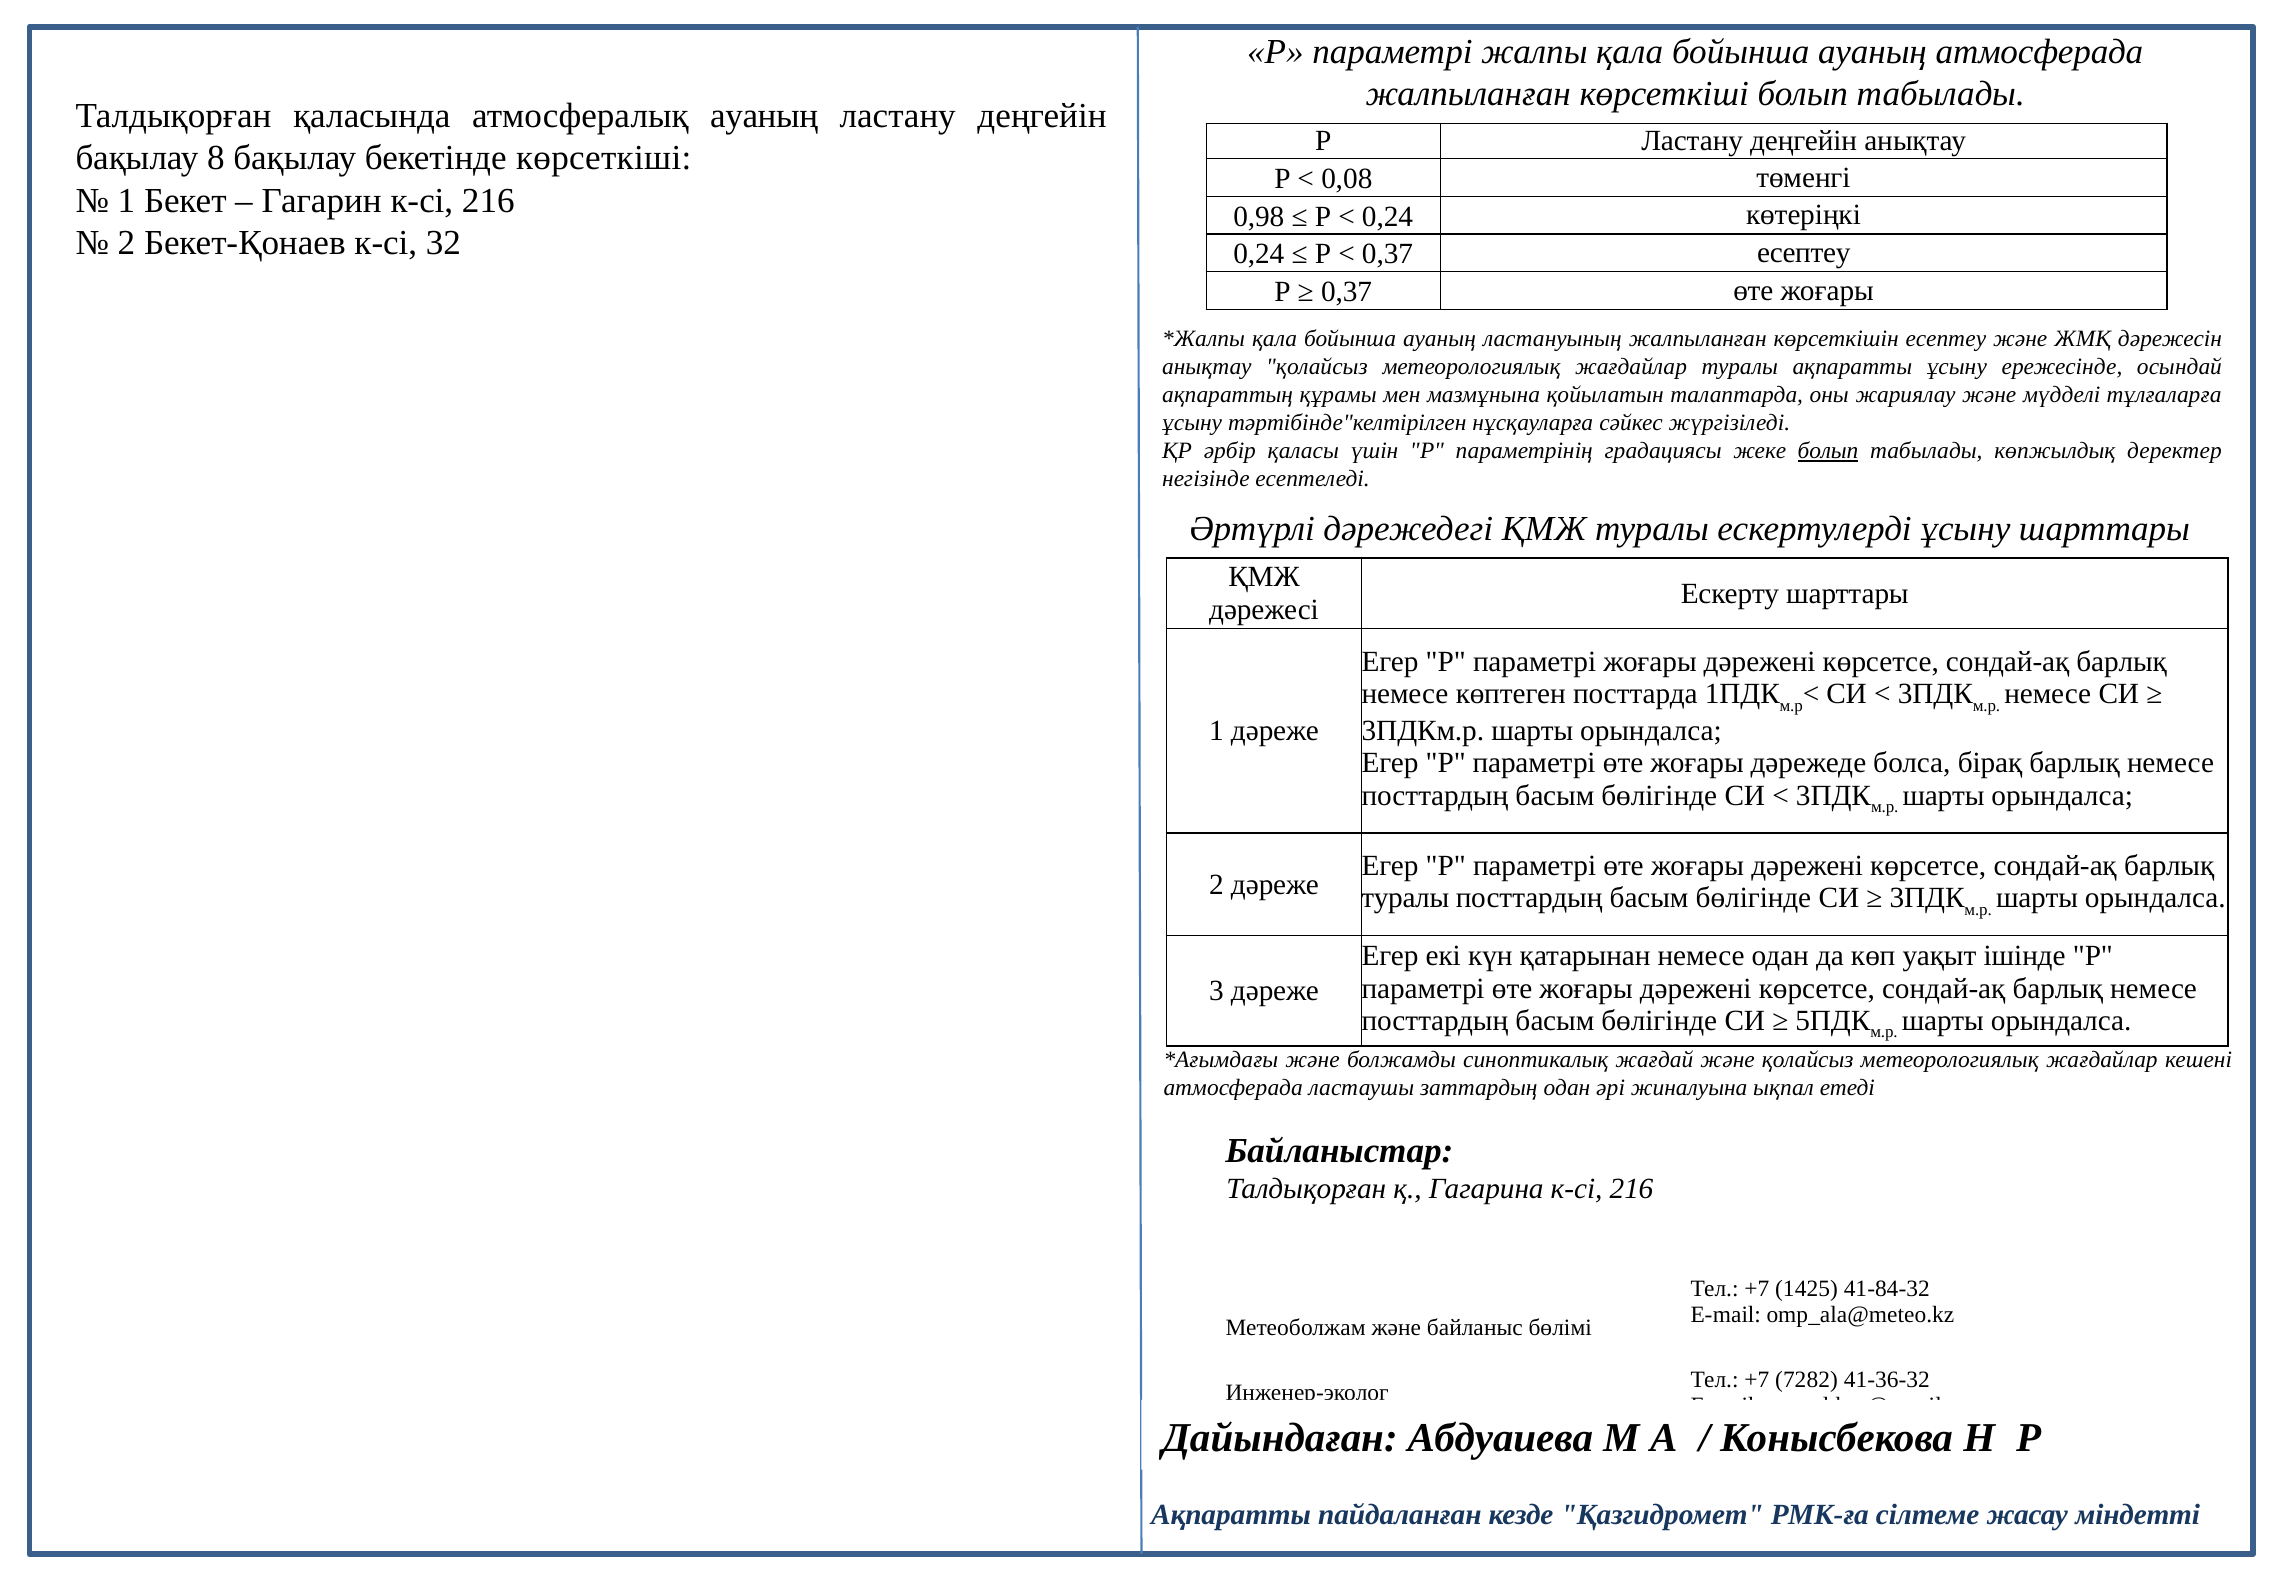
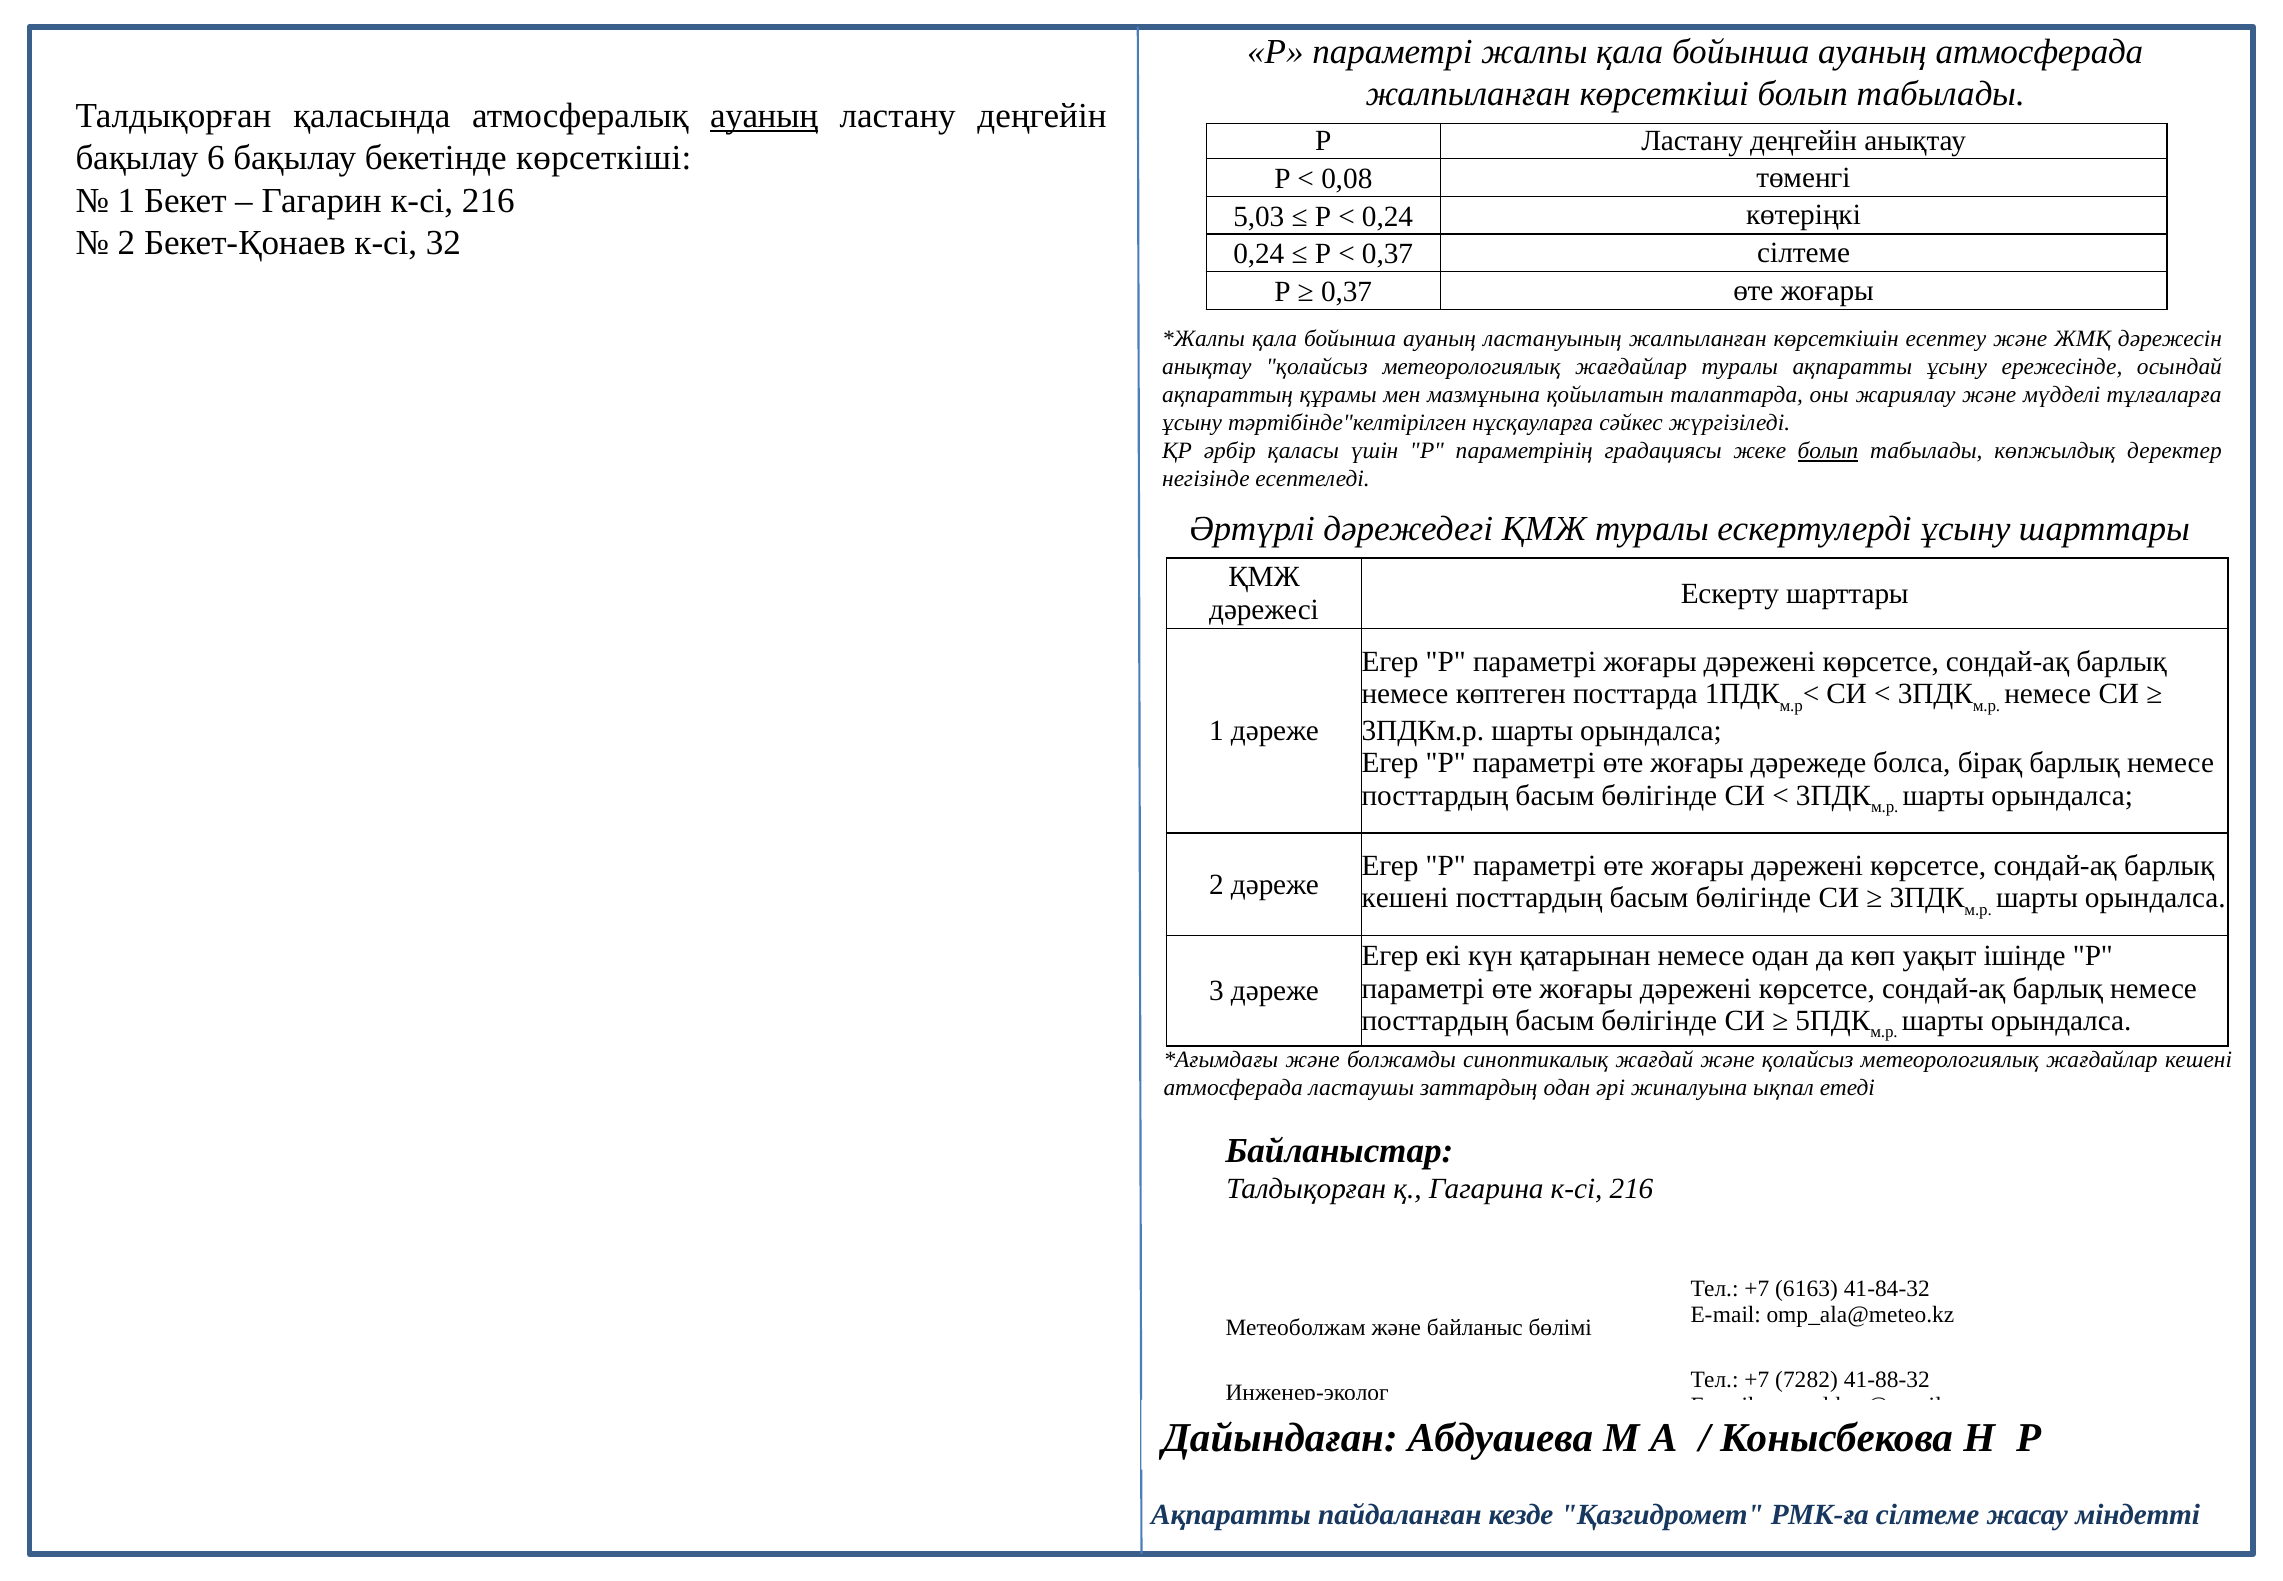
ауаның underline: none -> present (764, 116)
8: 8 -> 6 (216, 158)
0,98: 0,98 -> 5,03 (1259, 216)
0,37 есептеу: есептеу -> сілтеме (1804, 253)
туралы: туралы -> кешені (1405, 898)
1425: 1425 -> 6163 (1807, 1289)
41-36-32: 41-36-32 -> 41-88-32 (1887, 1380)
